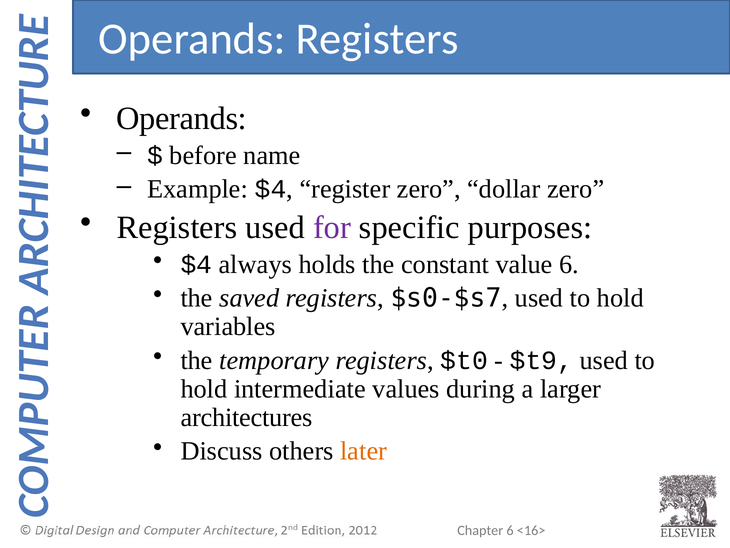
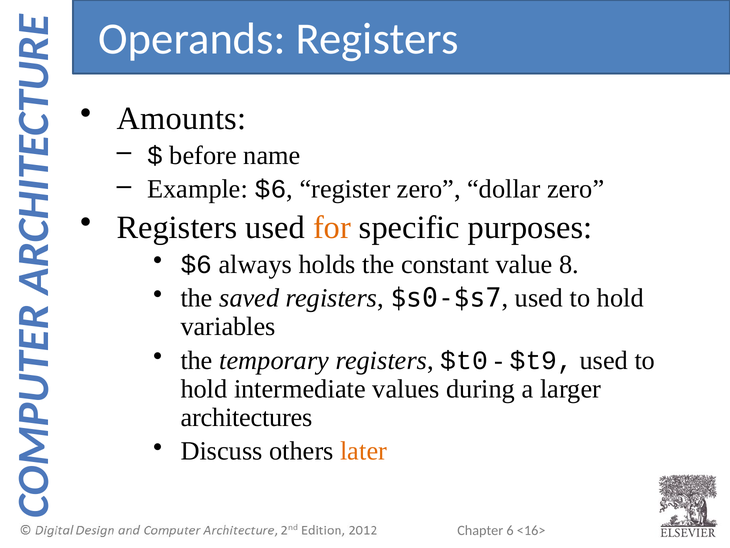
Operands: Operands -> Amounts (181, 118)
Example $4: $4 -> $6 (271, 189)
for colour: purple -> orange (332, 227)
$4: $4 -> $6 (196, 264)
value 6: 6 -> 8 (569, 264)
